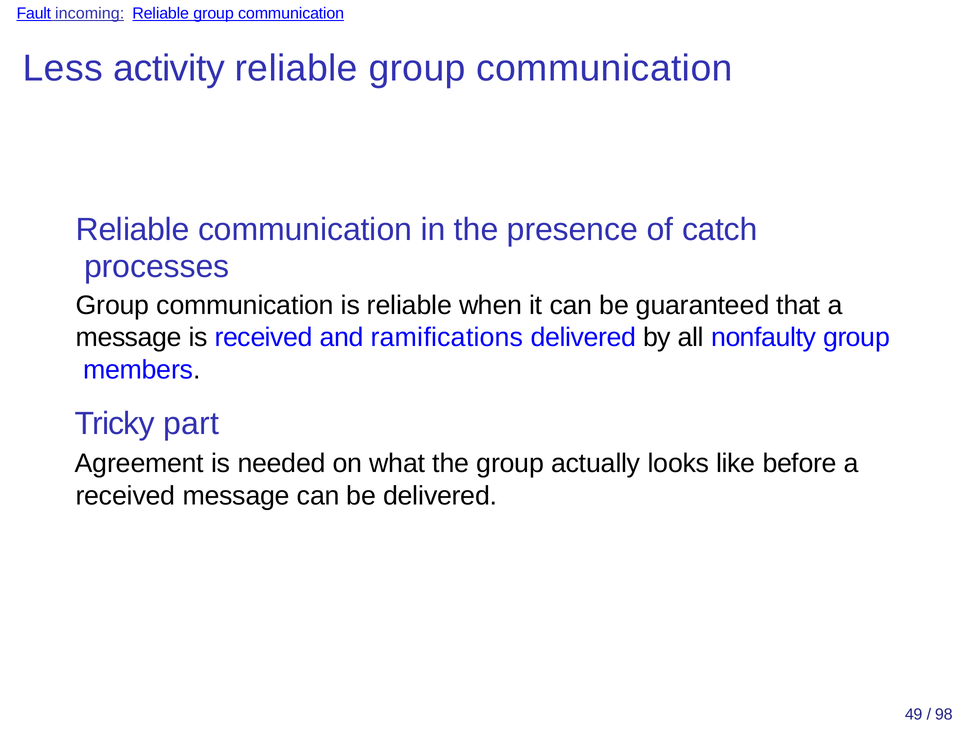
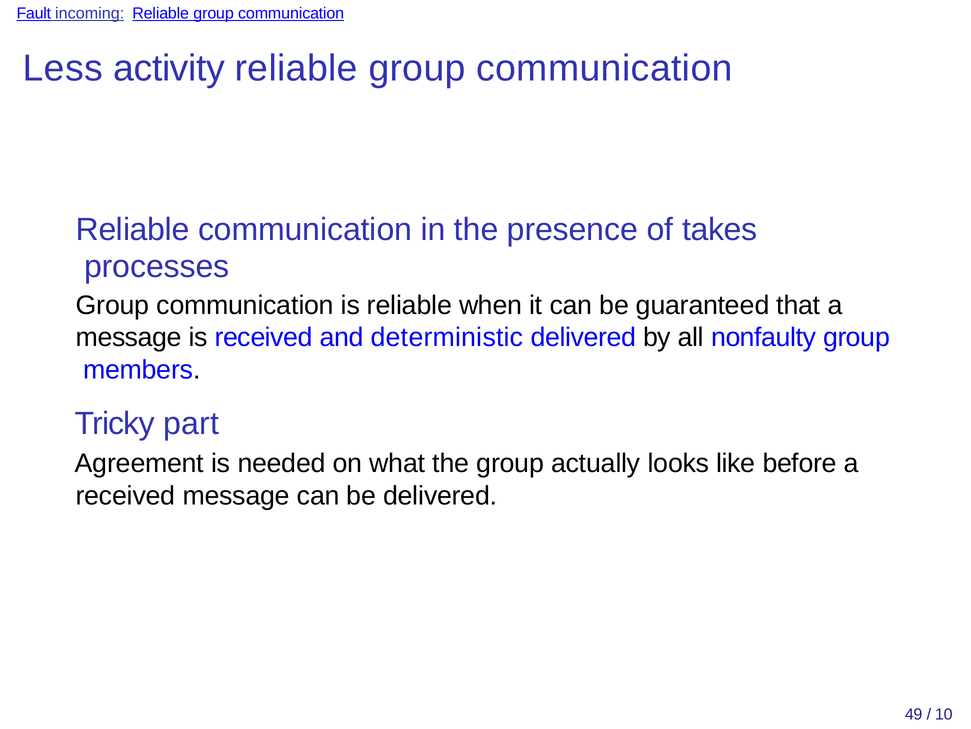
catch: catch -> takes (720, 229)
ramifications: ramifications -> deterministic (447, 338)
98: 98 -> 10 (944, 714)
